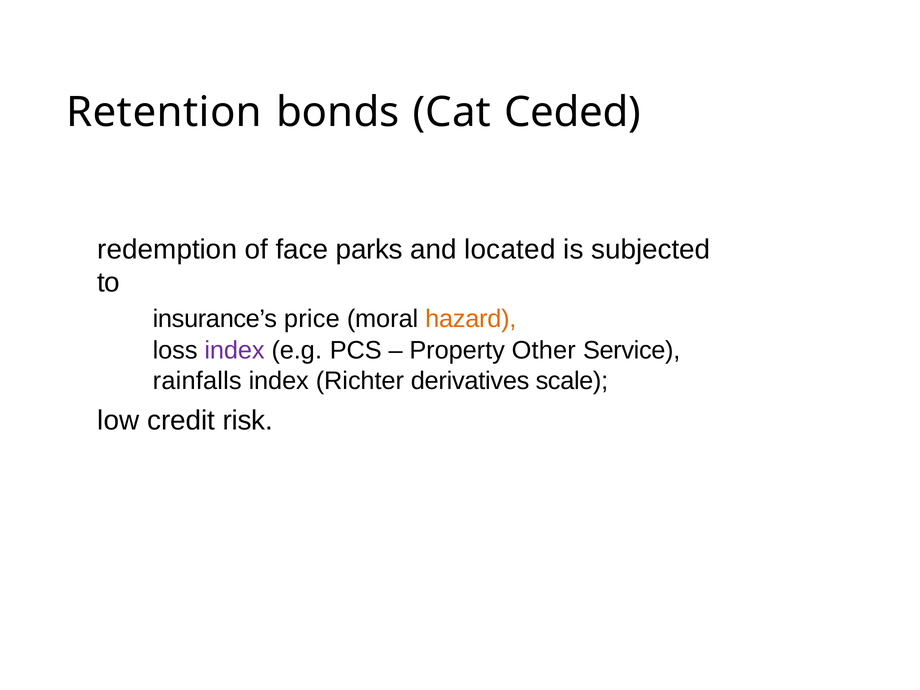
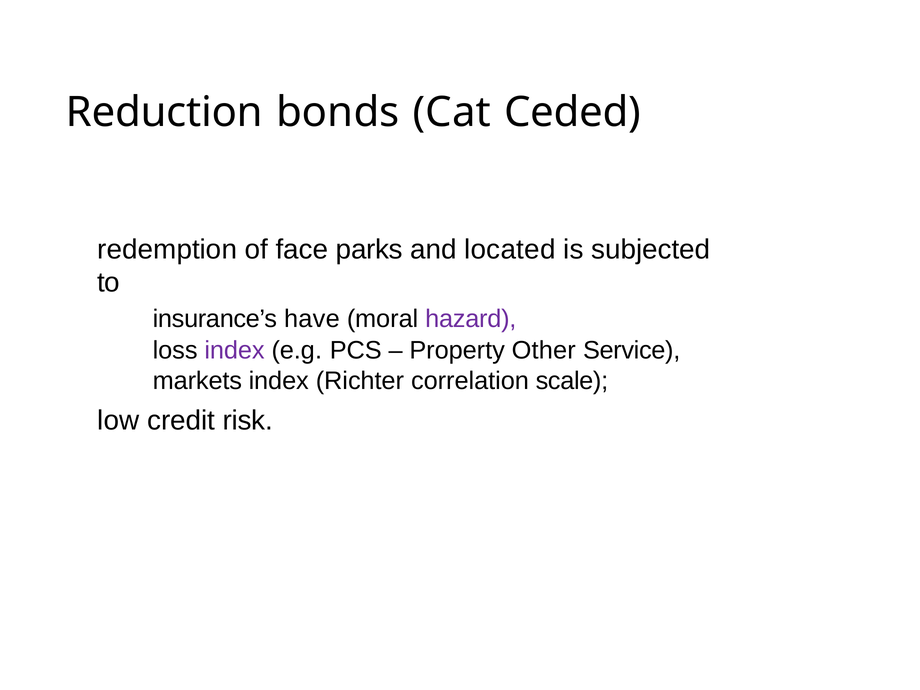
Retention: Retention -> Reduction (164, 113)
price: price -> have (312, 319)
hazard colour: orange -> purple (471, 319)
rainfalls: rainfalls -> markets (197, 381)
derivatives: derivatives -> correlation (470, 381)
